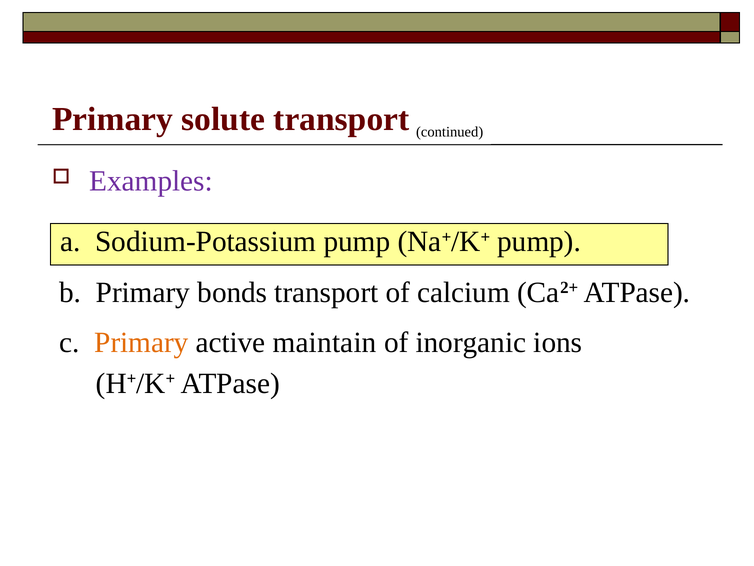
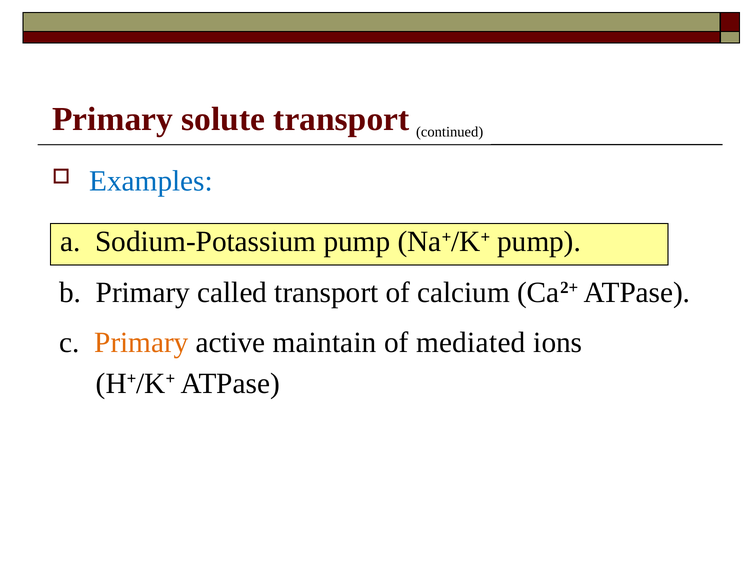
Examples colour: purple -> blue (151, 181)
bonds: bonds -> called (232, 292)
inorganic: inorganic -> mediated (471, 342)
